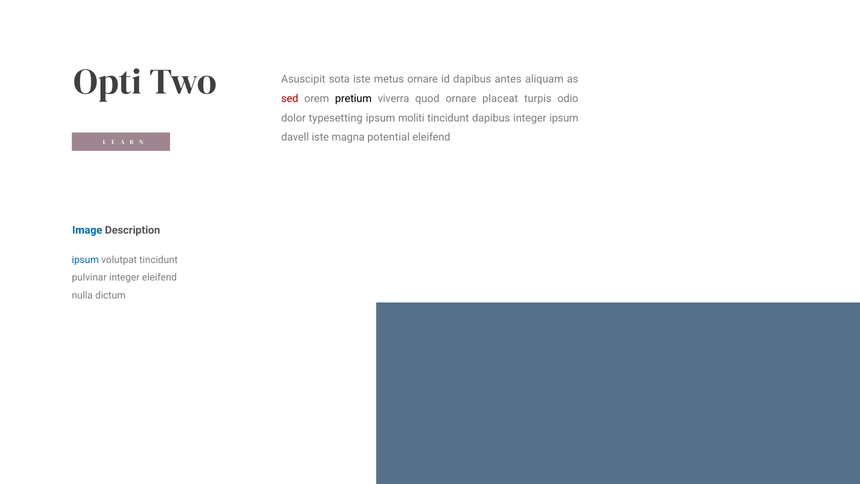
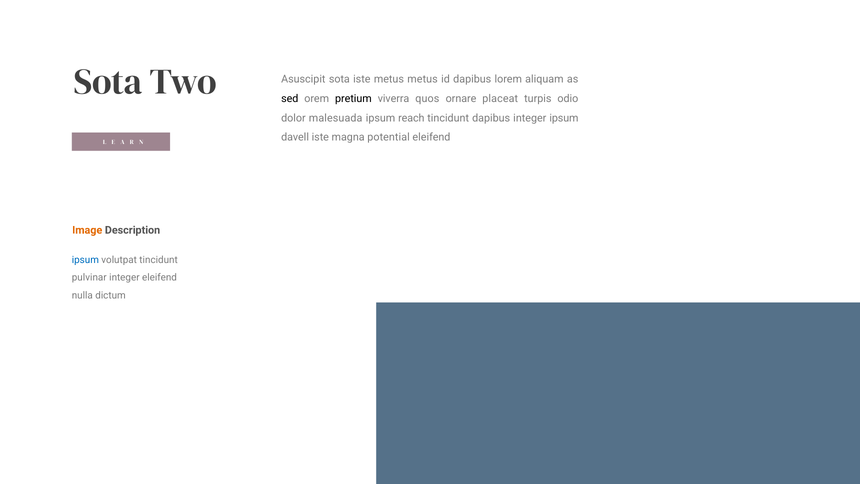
Opti: Opti -> Sota (108, 82)
metus ornare: ornare -> metus (423, 79)
antes: antes -> lorem (508, 79)
sed colour: red -> black (290, 99)
quod: quod -> quos (427, 99)
typesetting: typesetting -> malesuada (336, 118)
moliti: moliti -> reach (411, 118)
Image colour: blue -> orange (87, 230)
